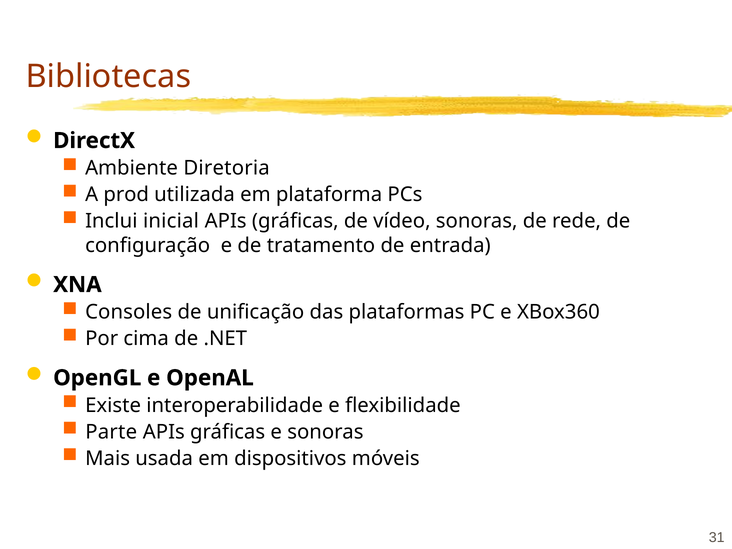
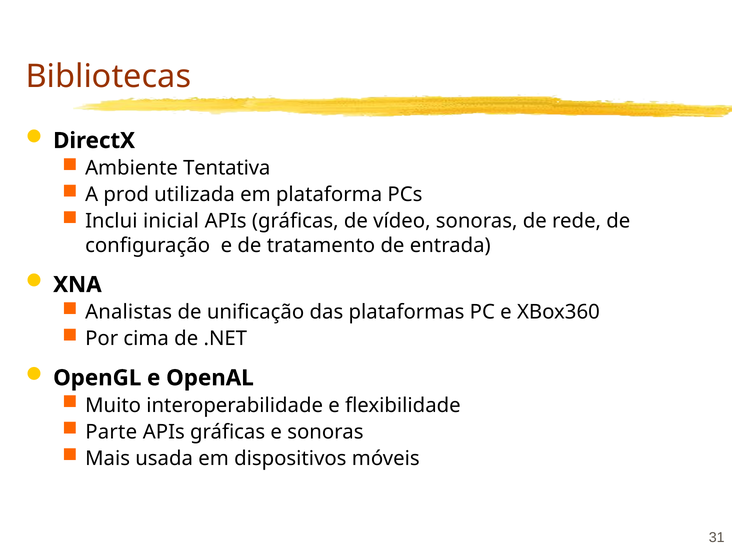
Diretoria: Diretoria -> Tentativa (227, 168)
Consoles: Consoles -> Analistas (129, 312)
Existe: Existe -> Muito (113, 405)
